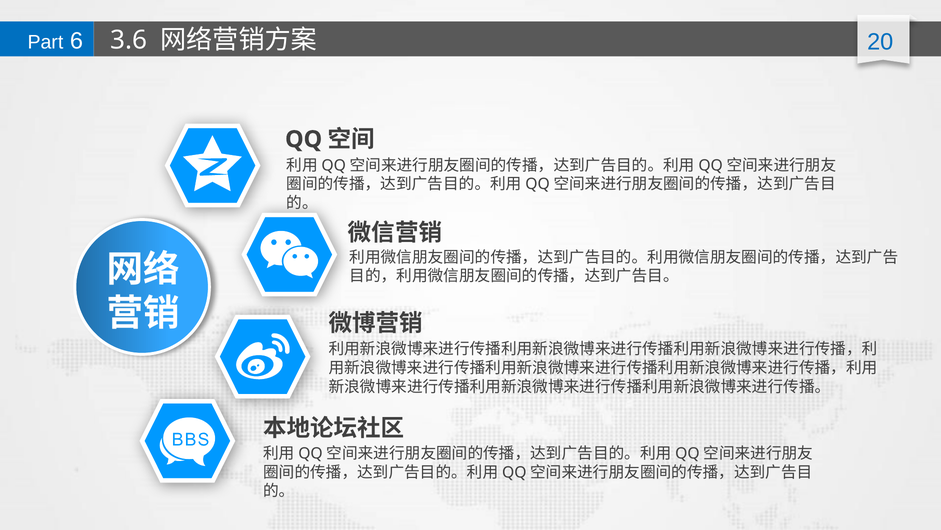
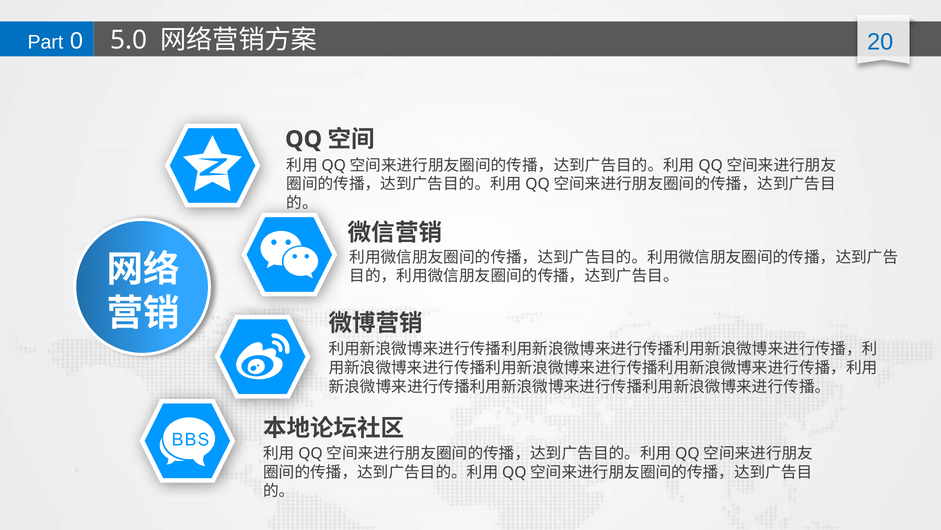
3.6: 3.6 -> 5.0 (129, 40)
6: 6 -> 0 (76, 41)
